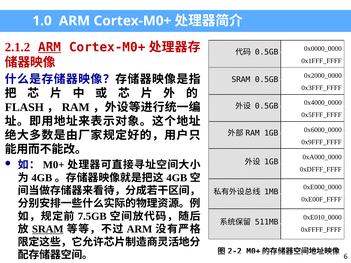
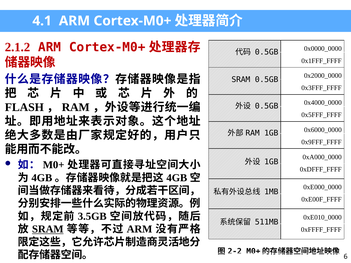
1.0: 1.0 -> 4.1 (42, 21)
ARM underline: present -> none (50, 47)
7.5GB: 7.5GB -> 3.5GB (92, 216)
